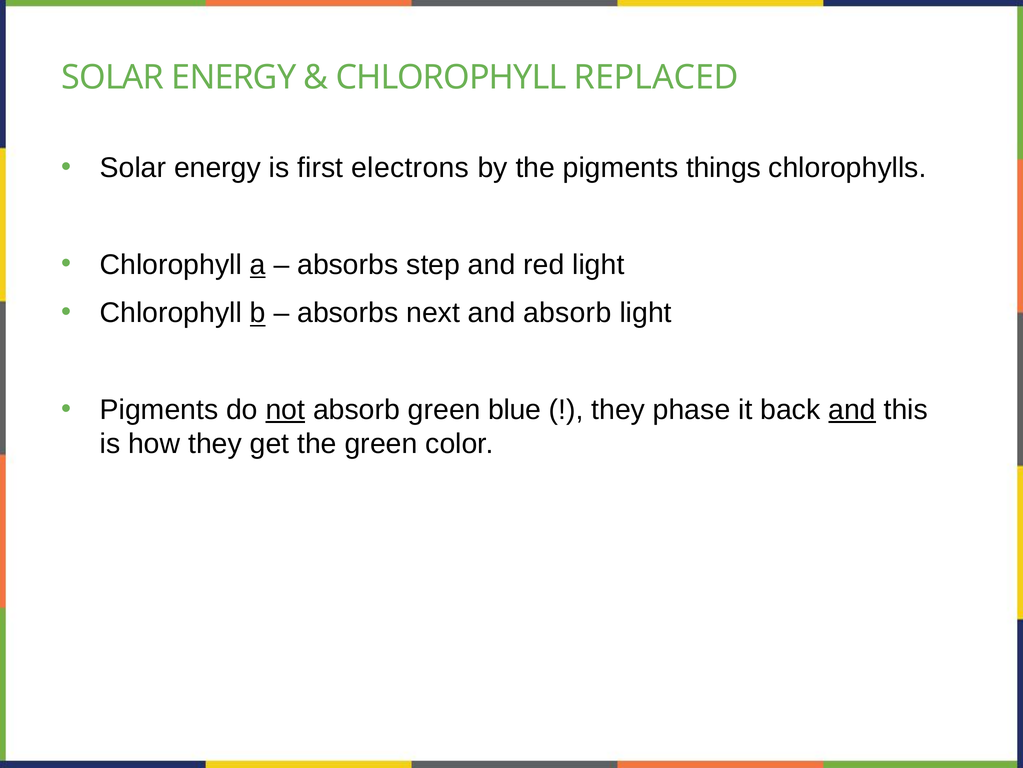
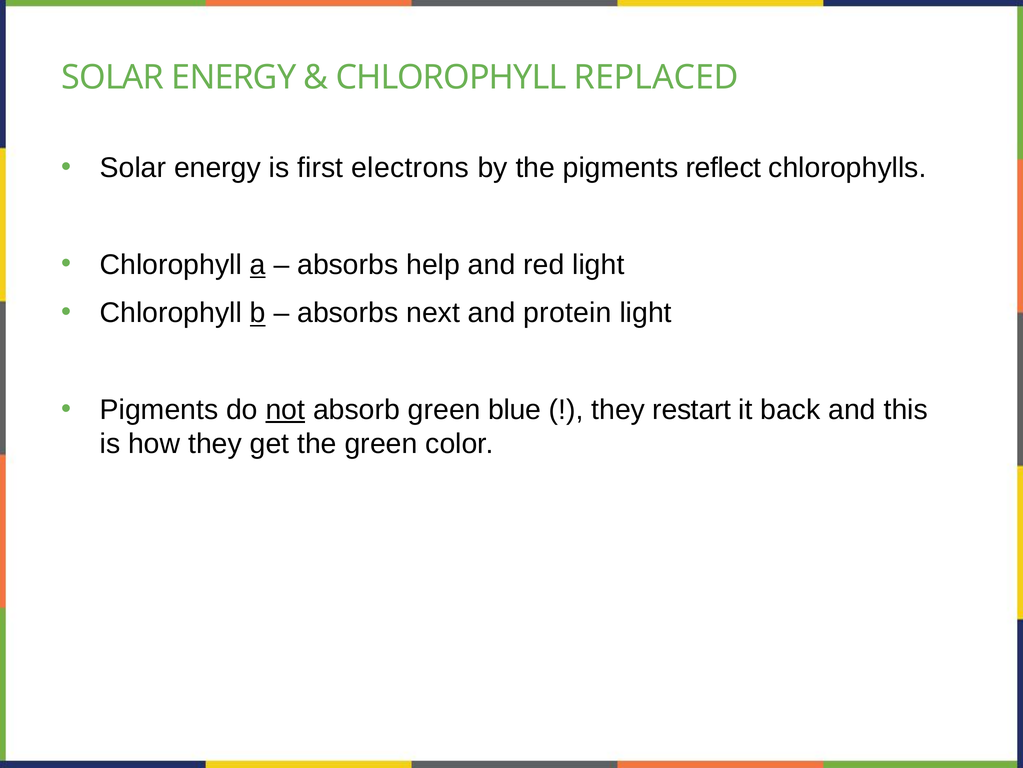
things: things -> reflect (724, 168)
step: step -> help (433, 264)
and absorb: absorb -> protein (567, 313)
phase: phase -> restart (692, 409)
and underline: present -> none (852, 409)
